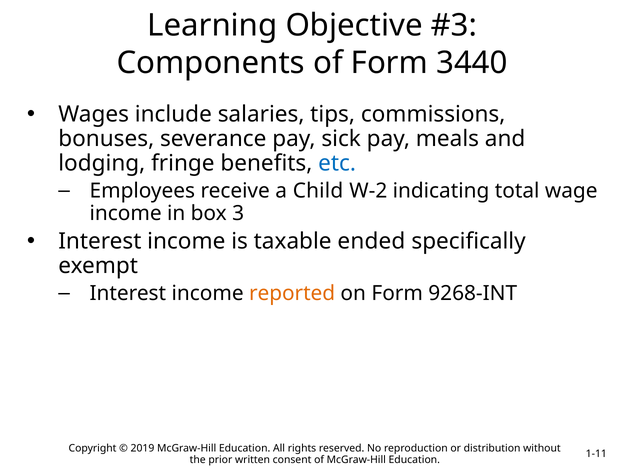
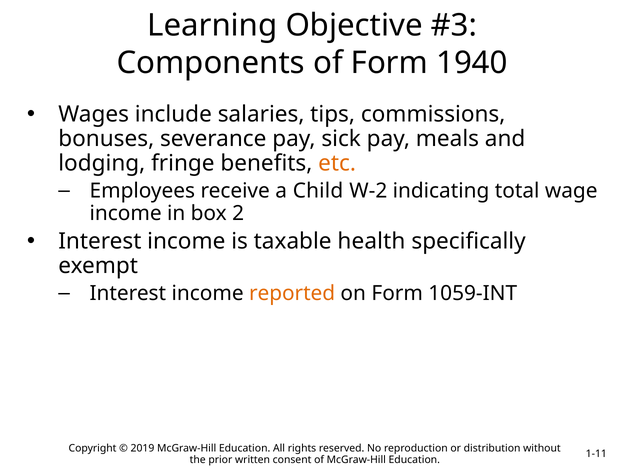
3440: 3440 -> 1940 (472, 63)
etc colour: blue -> orange (337, 163)
3: 3 -> 2 (238, 213)
ended: ended -> health (371, 241)
9268-INT: 9268-INT -> 1059-INT (473, 293)
